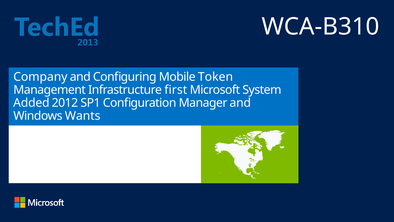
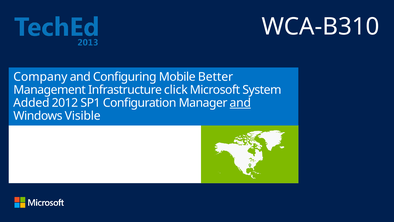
Token: Token -> Better (216, 77)
first: first -> click (176, 90)
and underline: none -> present (240, 103)
Wants: Wants -> Visible (83, 116)
